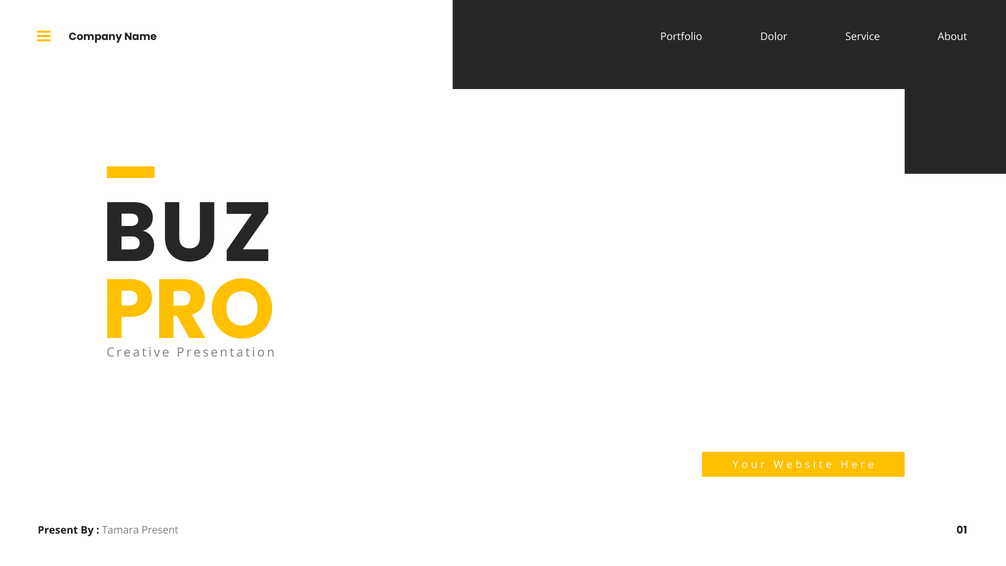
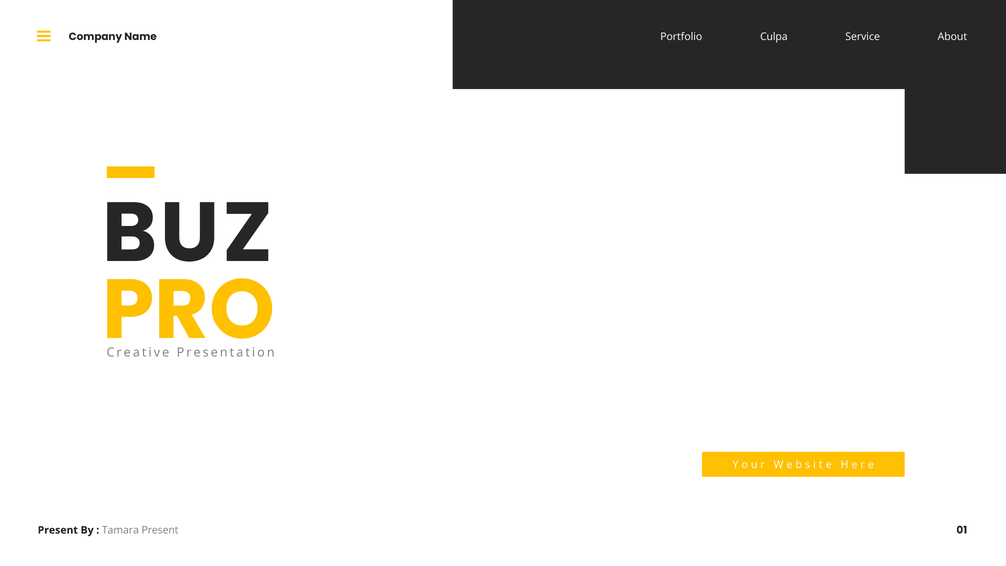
Dolor: Dolor -> Culpa (774, 37)
